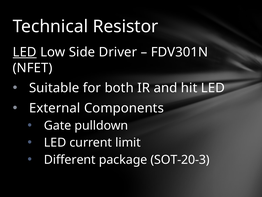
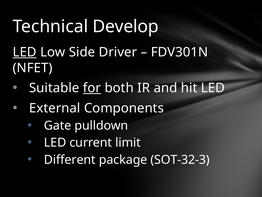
Resistor: Resistor -> Develop (126, 27)
for underline: none -> present (92, 88)
SOT-20-3: SOT-20-3 -> SOT-32-3 (180, 159)
